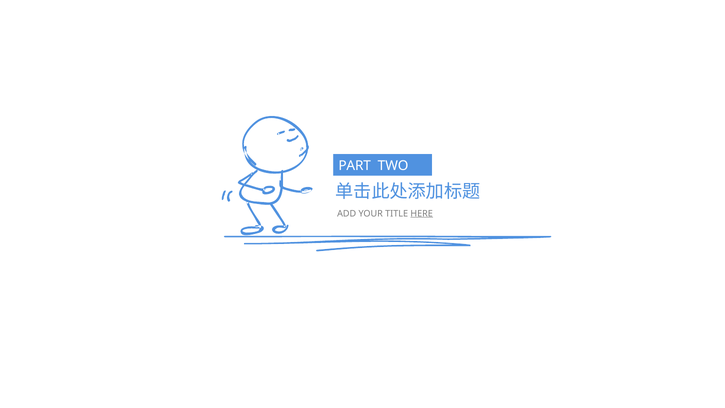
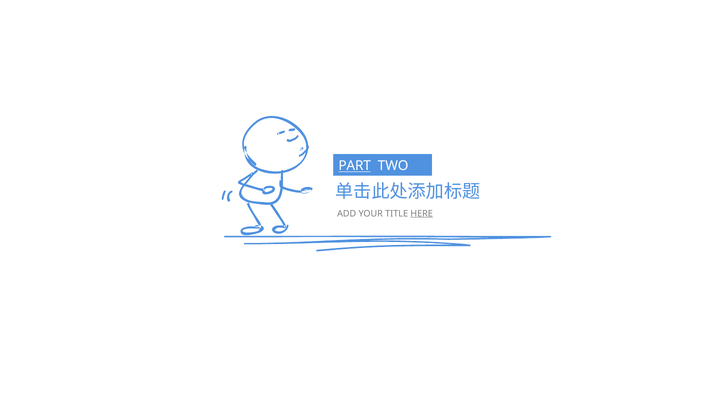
PART underline: none -> present (355, 166)
